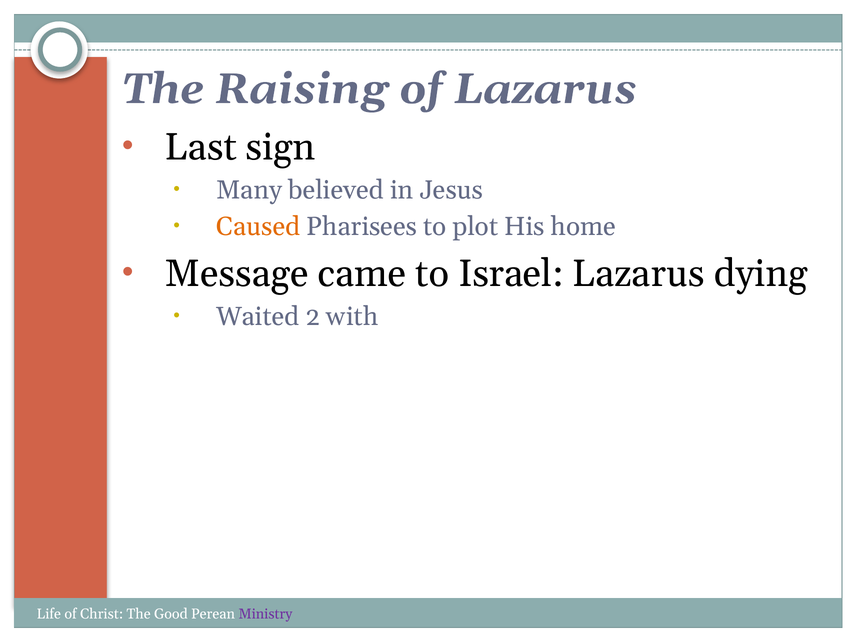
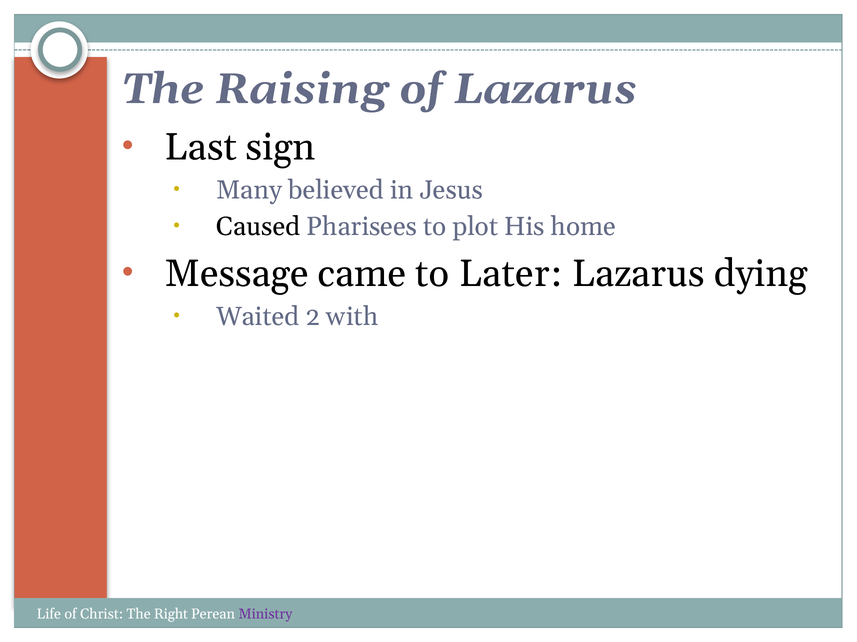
Caused colour: orange -> black (258, 227)
Israel: Israel -> Later (511, 274)
Good: Good -> Right (171, 615)
